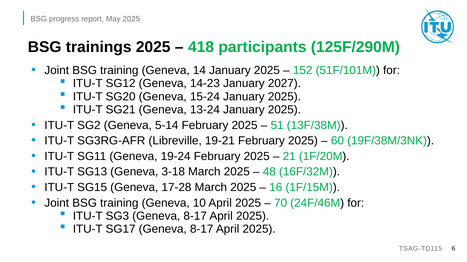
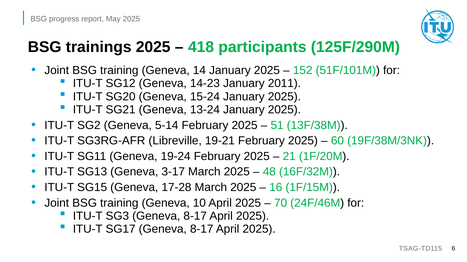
2027: 2027 -> 2011 (284, 84)
3-18: 3-18 -> 3-17 (173, 172)
